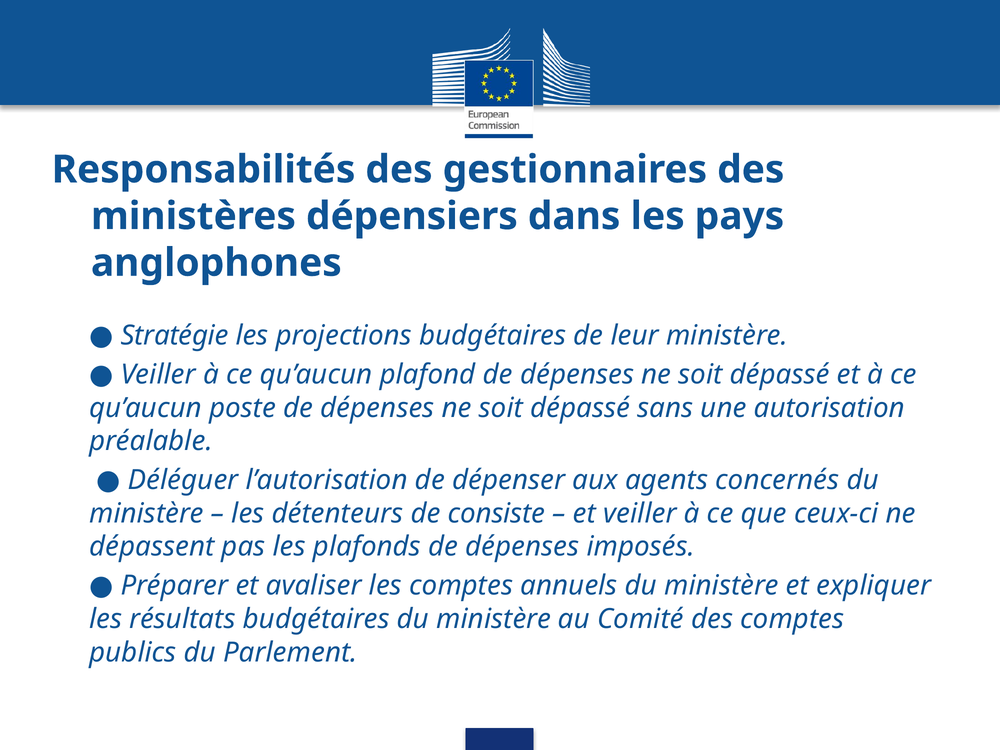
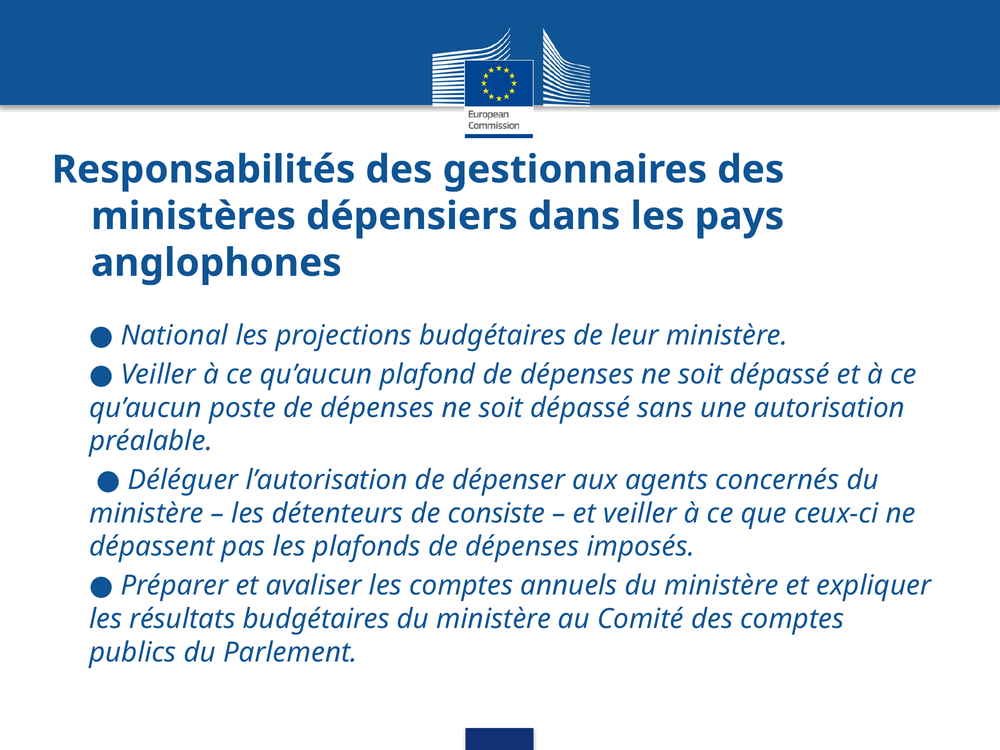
Stratégie: Stratégie -> National (174, 336)
